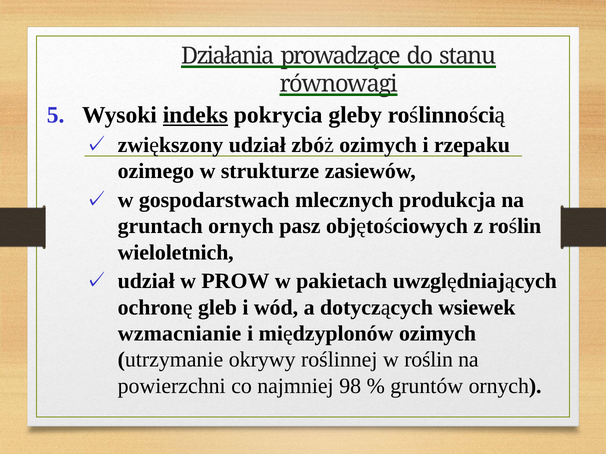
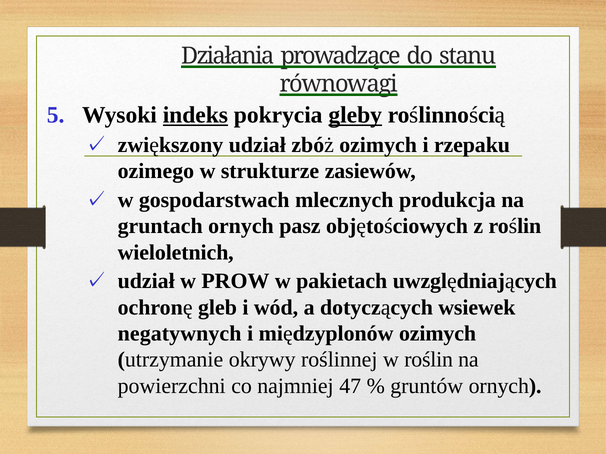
gleby underline: none -> present (355, 115)
wzmacnianie: wzmacnianie -> negatywnych (180, 334)
98: 98 -> 47 (350, 386)
